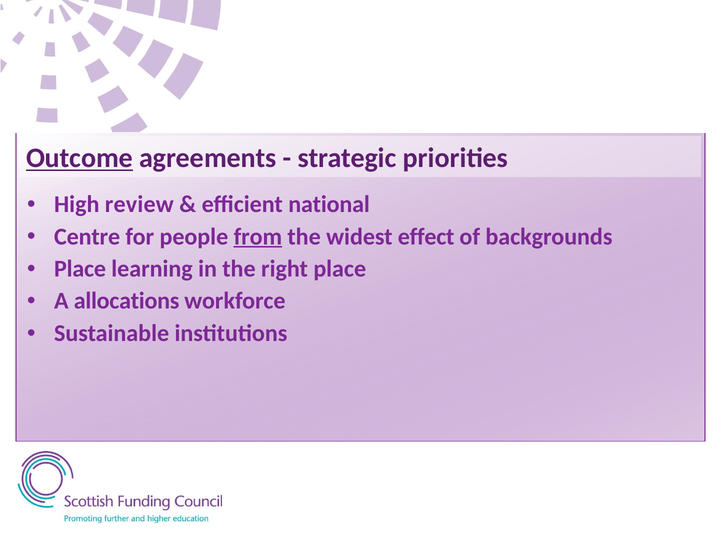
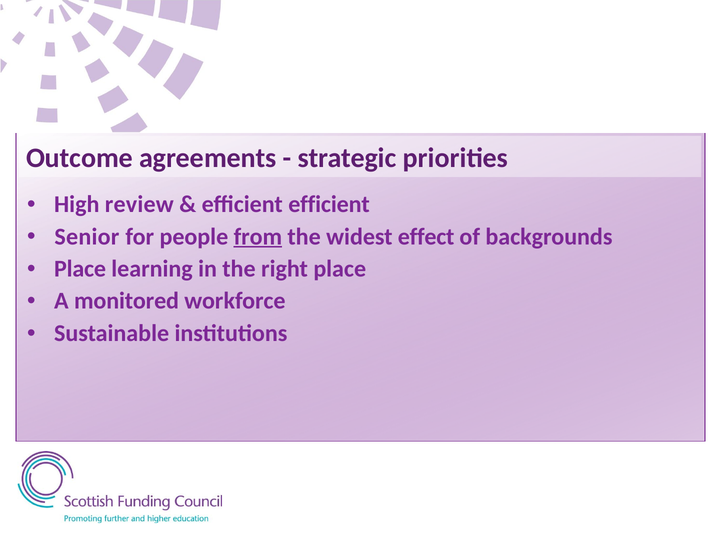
Outcome underline: present -> none (79, 158)
efficient national: national -> efficient (329, 204)
Centre: Centre -> Senior (87, 236)
allocations: allocations -> monitored (127, 301)
